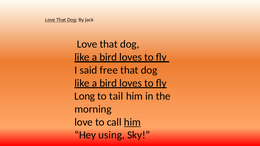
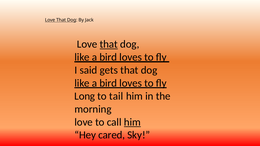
that underline: none -> present (109, 44)
free: free -> gets (109, 70)
using: using -> cared (112, 135)
